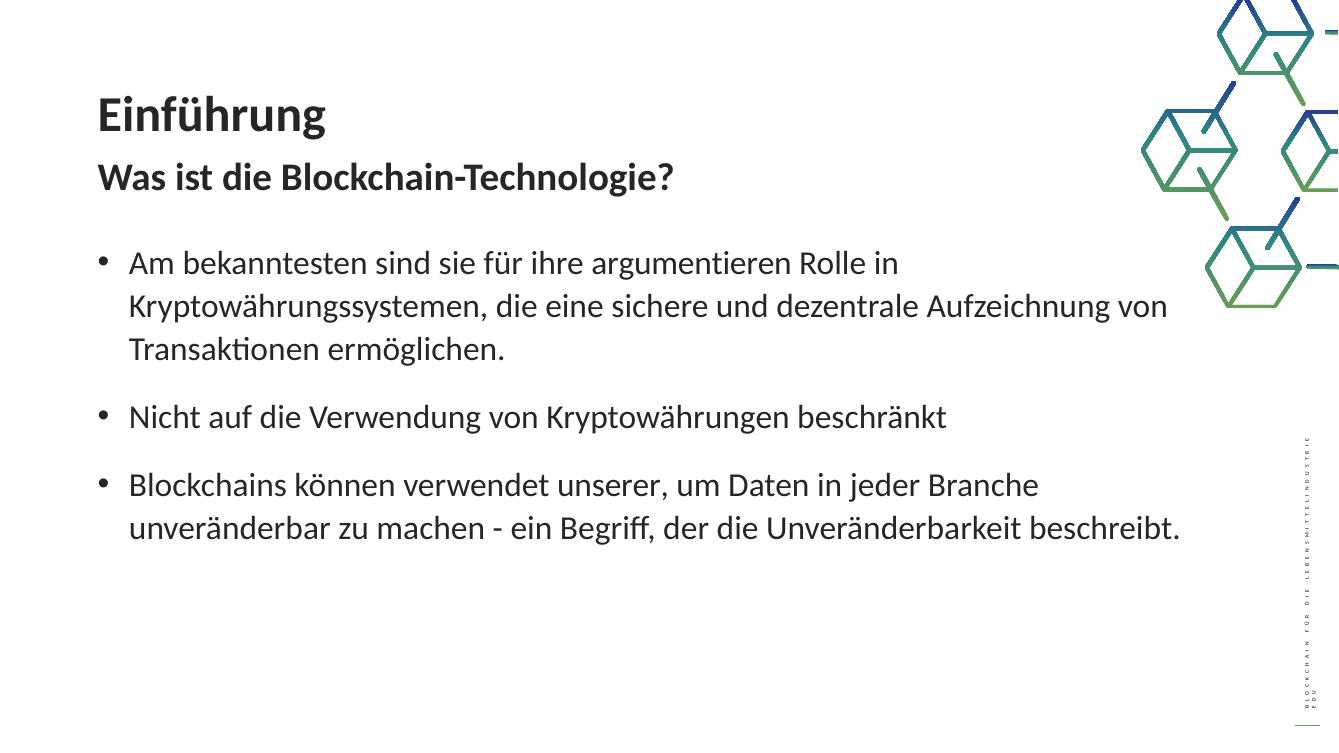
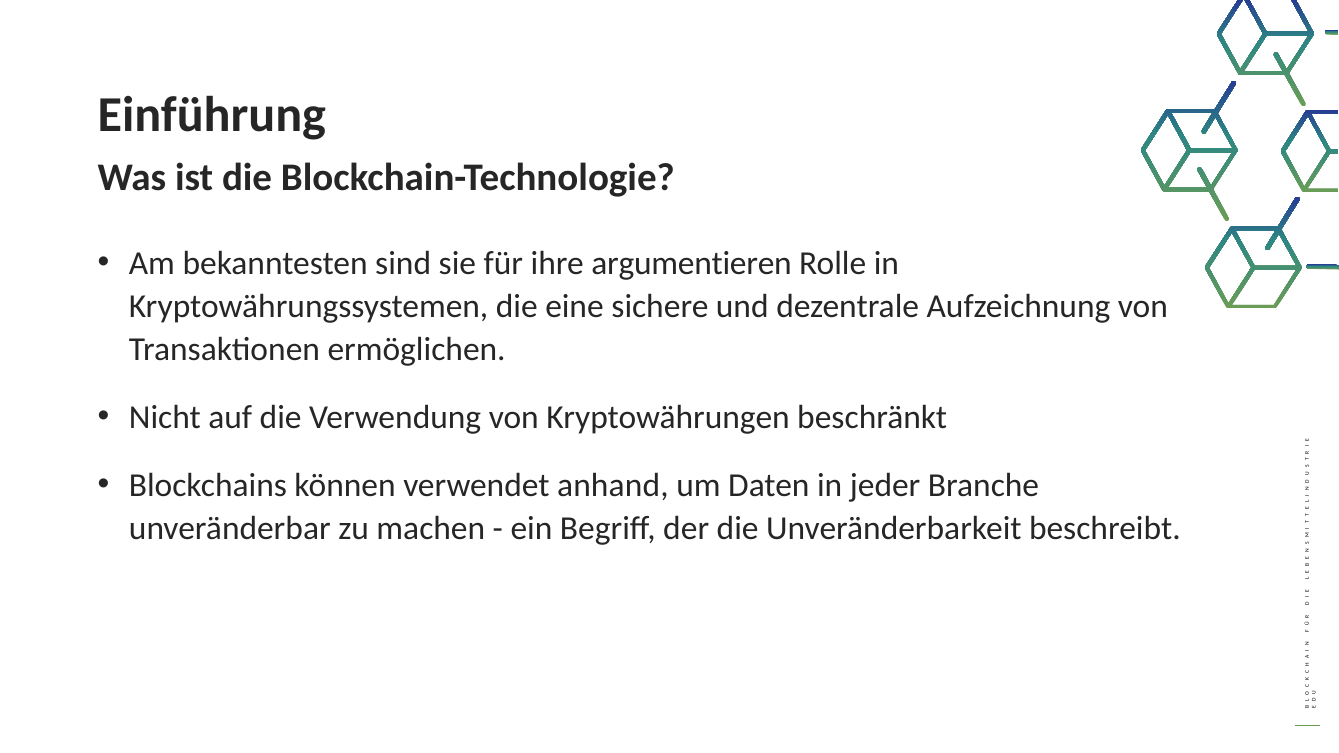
unserer: unserer -> anhand (613, 485)
